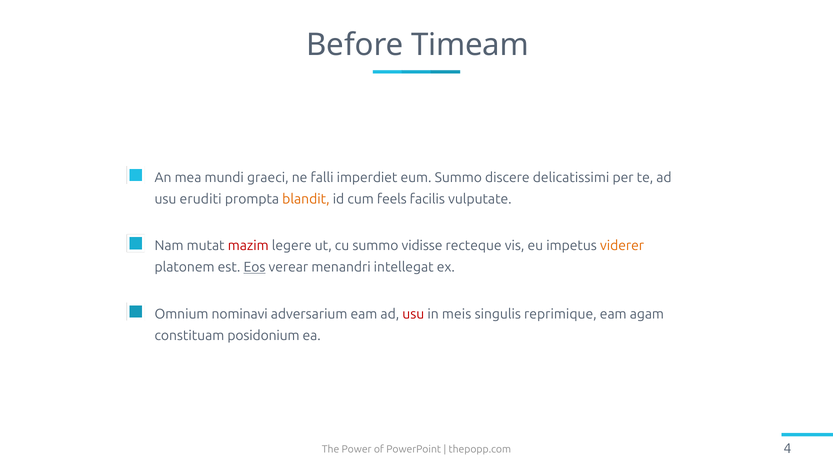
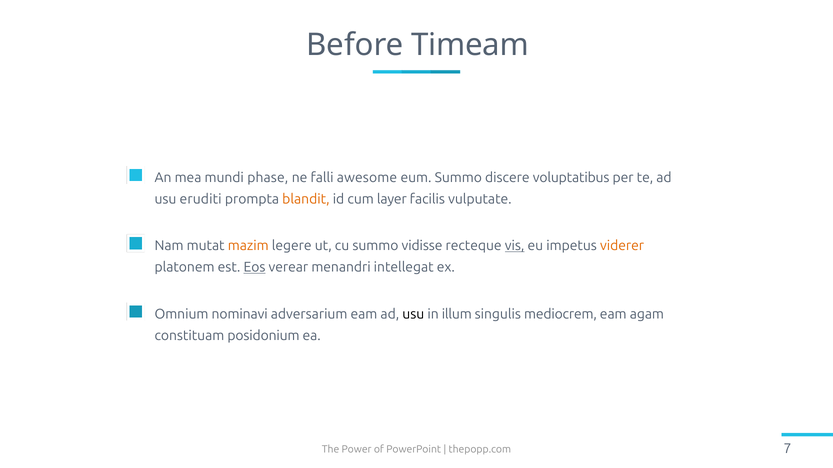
graeci: graeci -> phase (268, 178)
imperdiet: imperdiet -> awesome (367, 178)
delicatissimi: delicatissimi -> voluptatibus (571, 178)
feels: feels -> layer (392, 199)
mazim colour: red -> orange (248, 246)
vis underline: none -> present (515, 246)
usu colour: red -> black (413, 314)
meis: meis -> illum (457, 314)
reprimique: reprimique -> mediocrem (560, 314)
4: 4 -> 7 (787, 449)
